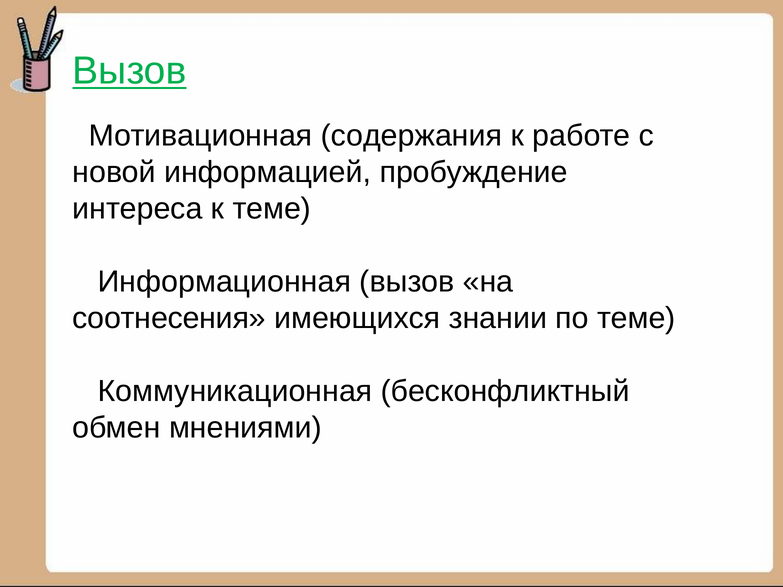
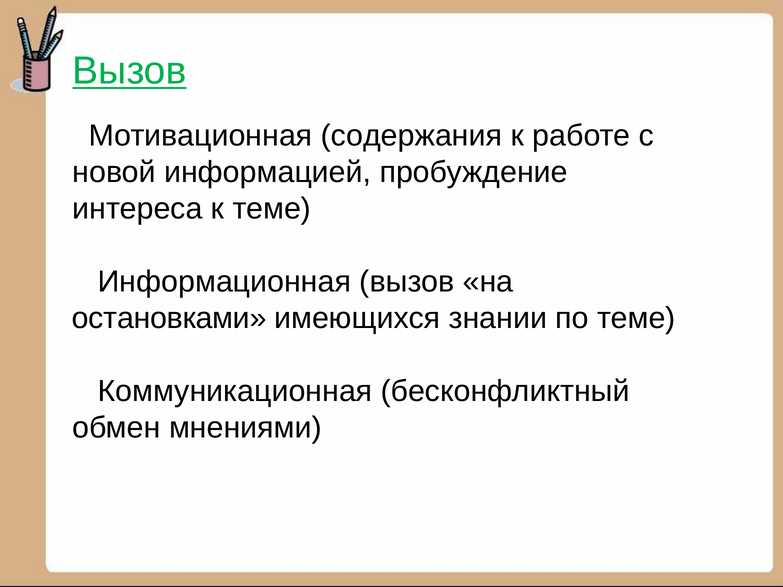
соотнесения: соотнесения -> остановками (169, 318)
